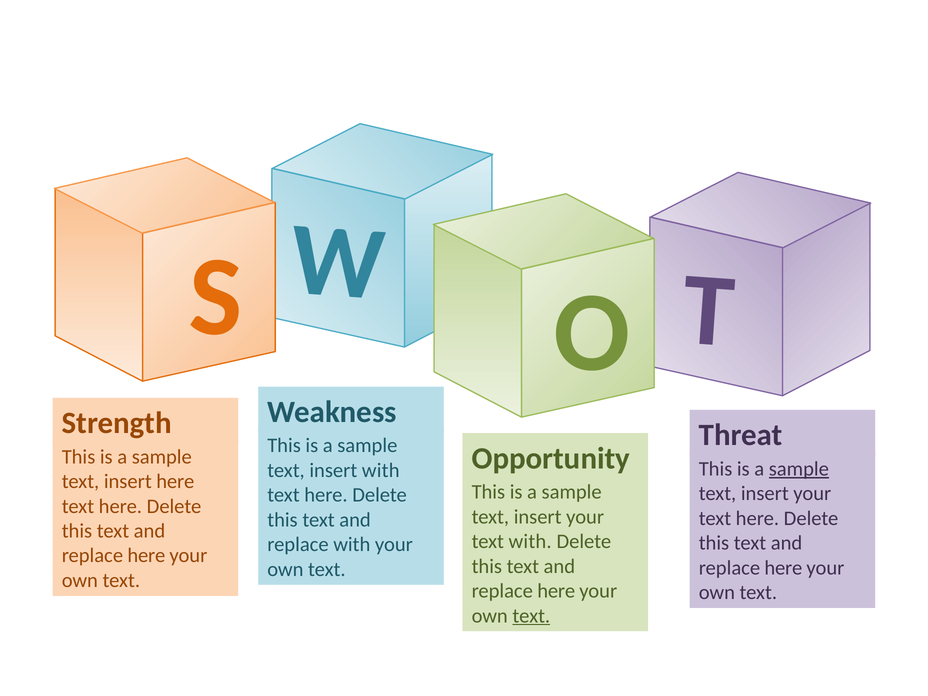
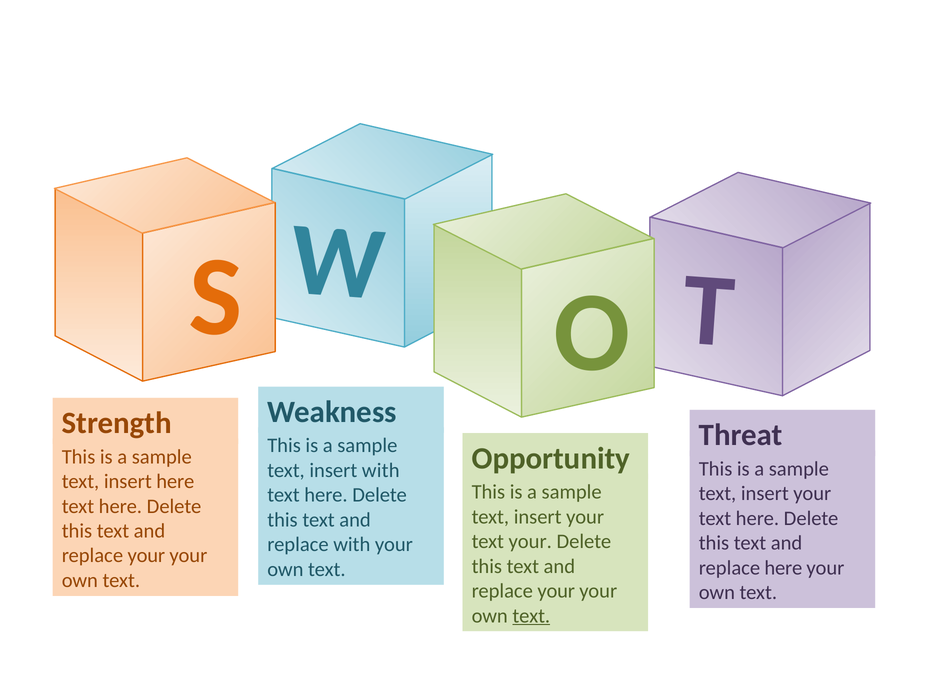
sample underline: present -> none (799, 469)
text with: with -> your (530, 542)
here: here -> your (146, 556)
here: here -> your (556, 591)
